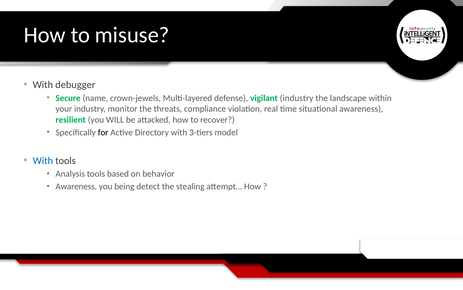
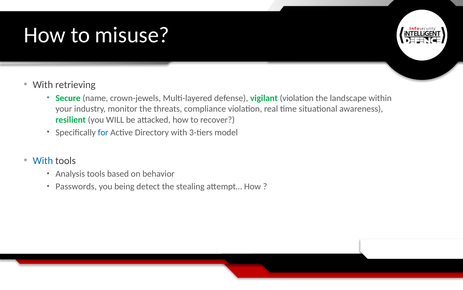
debugger: debugger -> retrieving (75, 85)
vigilant industry: industry -> violation (297, 98)
for colour: black -> blue (103, 132)
Awareness: Awareness -> Passwords (76, 186)
